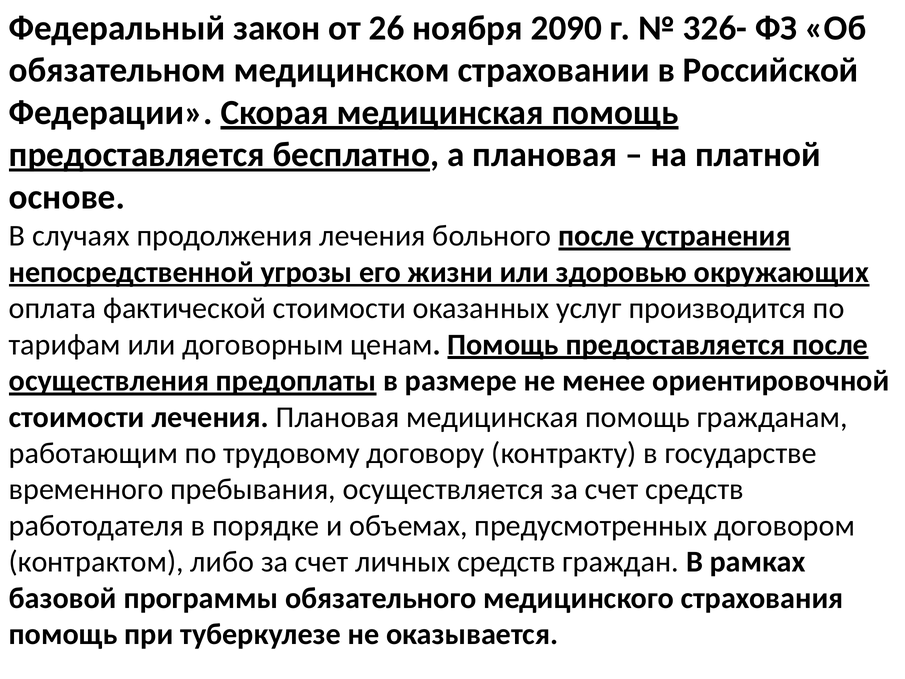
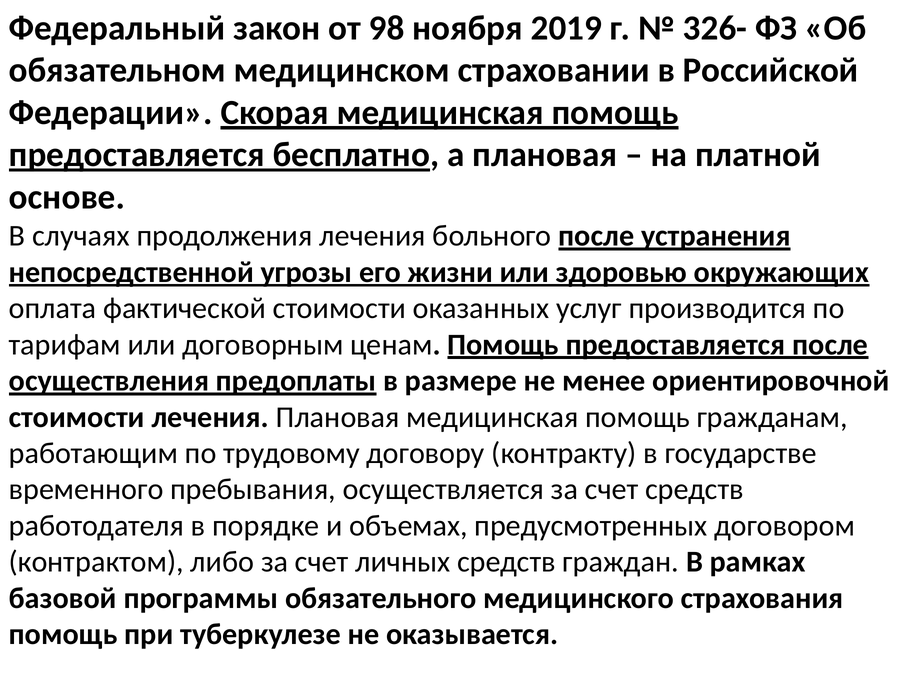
26: 26 -> 98 (387, 28)
2090: 2090 -> 2019 (566, 28)
